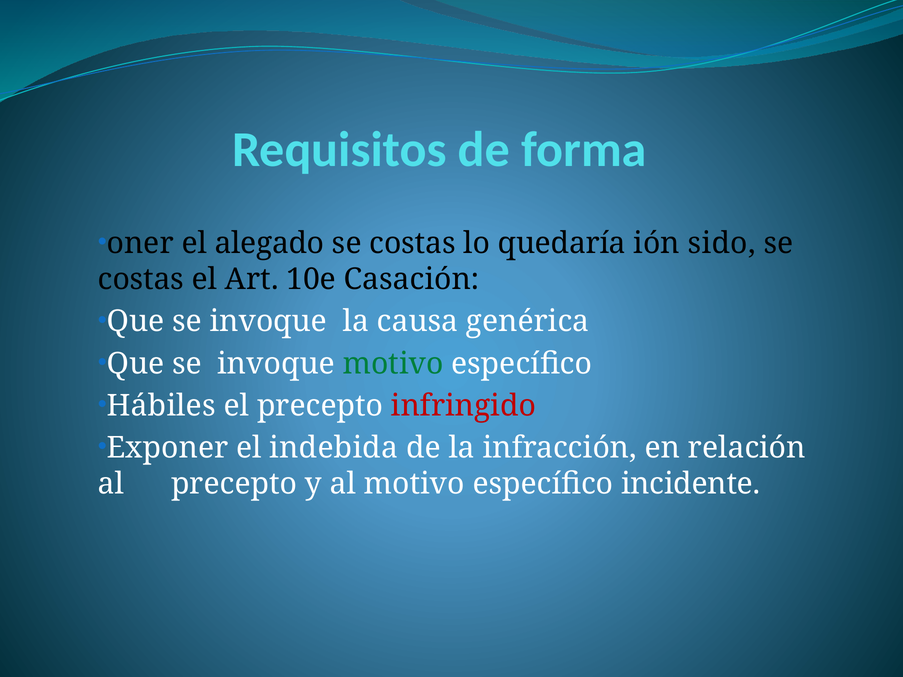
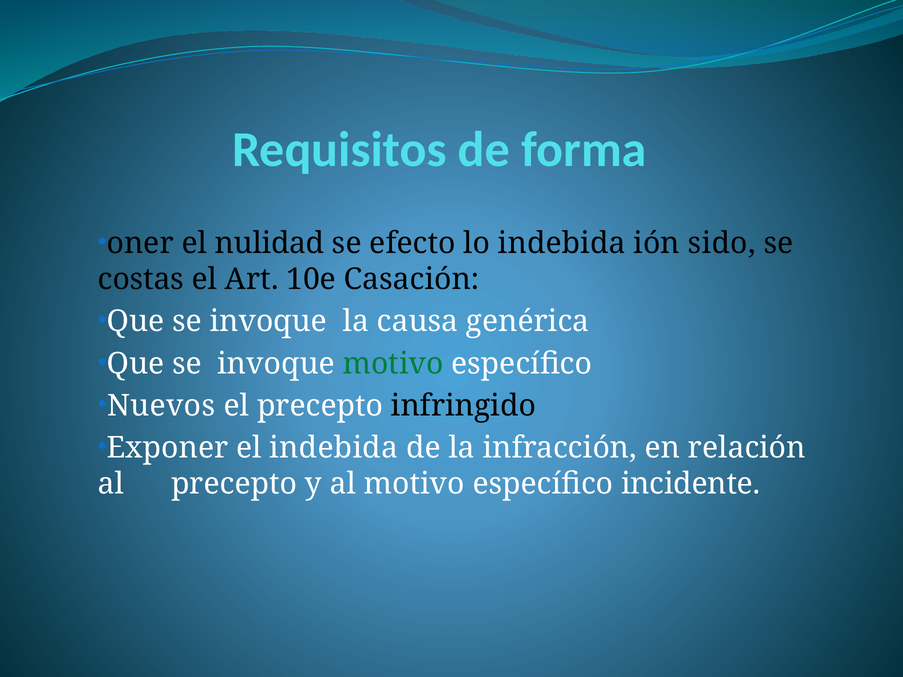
alegado: alegado -> nulidad (270, 243)
costas: costas -> efecto (413, 243)
lo quedaría: quedaría -> indebida (562, 243)
Hábiles: Hábiles -> Nuevos (161, 406)
infringido colour: red -> black (463, 406)
